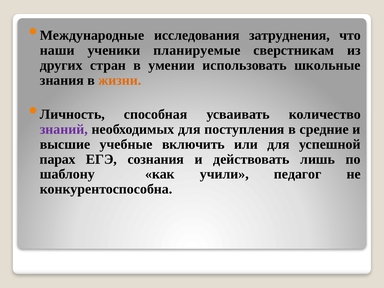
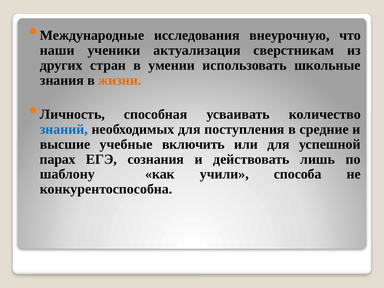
затруднения: затруднения -> внеурочную (289, 35)
планируемые: планируемые -> актуализация (197, 50)
знаний colour: purple -> blue (64, 129)
педагог: педагог -> способа (298, 174)
